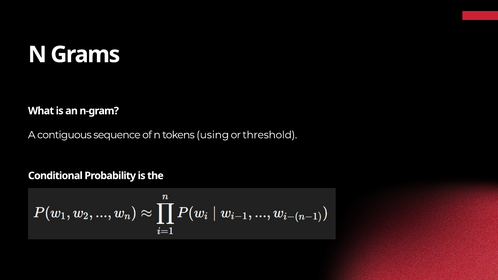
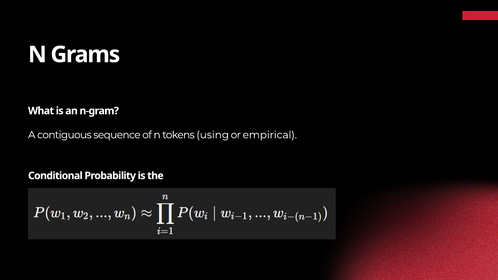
threshold: threshold -> empirical (270, 135)
